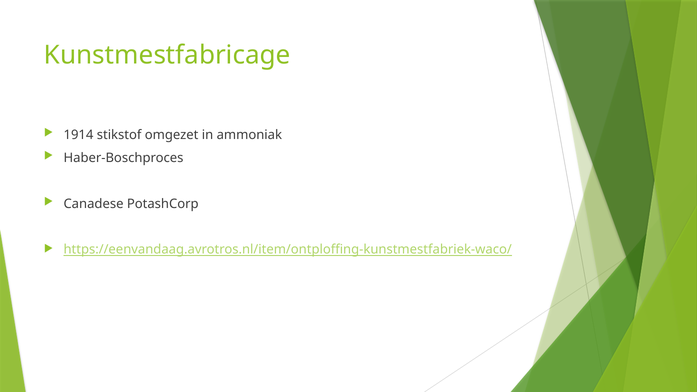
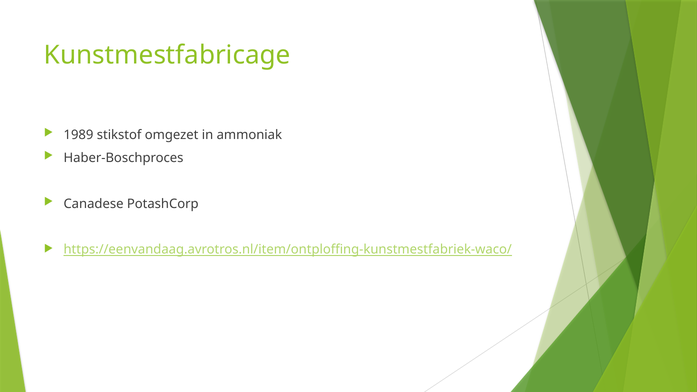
1914: 1914 -> 1989 (78, 135)
